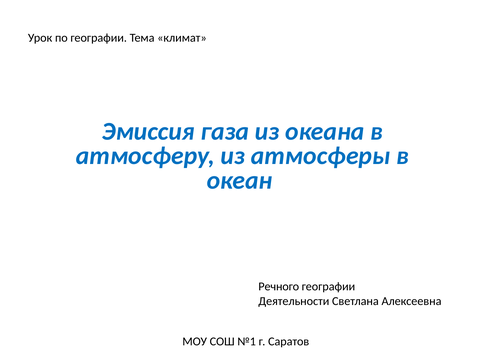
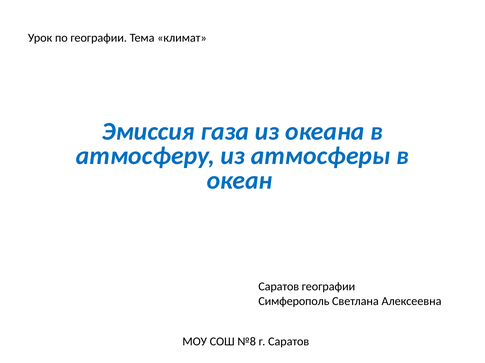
Речного: Речного -> Саратов (279, 287)
Деятельности: Деятельности -> Симферополь (294, 302)
№1: №1 -> №8 (247, 342)
